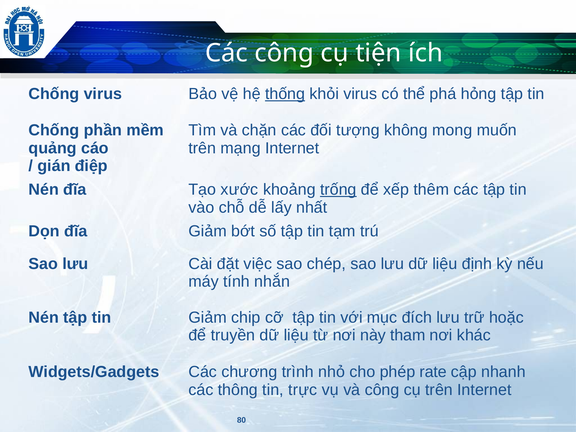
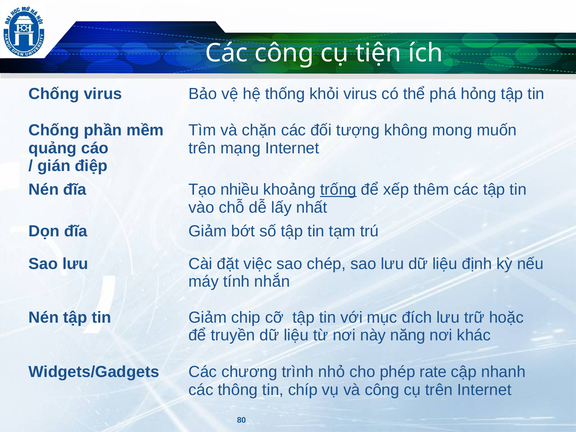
thống underline: present -> none (285, 94)
xước: xước -> nhiều (240, 190)
tham: tham -> năng (408, 335)
trực: trực -> chíp (303, 390)
